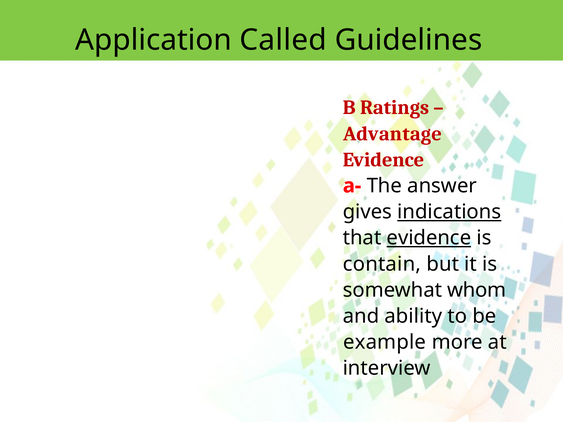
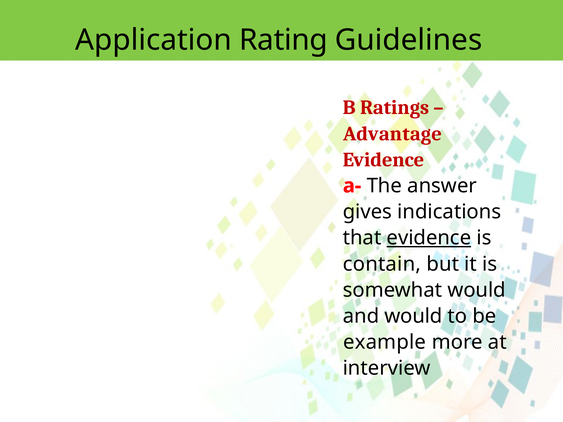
Called: Called -> Rating (283, 40)
indications underline: present -> none (449, 212)
somewhat whom: whom -> would (477, 290)
and ability: ability -> would (413, 316)
